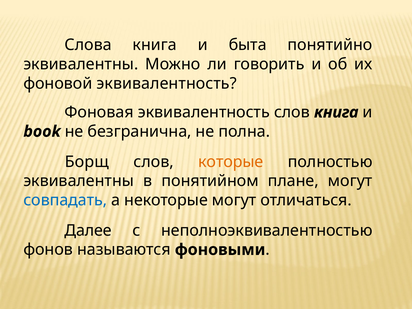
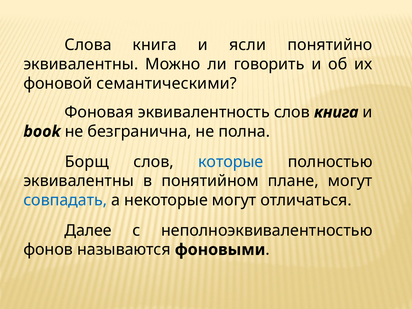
быта: быта -> ясли (248, 45)
фоновой эквивалентность: эквивалентность -> семантическими (167, 83)
которые colour: orange -> blue (231, 162)
